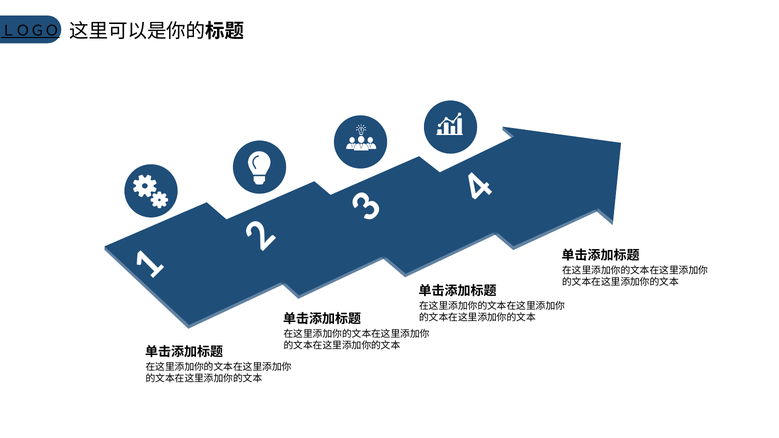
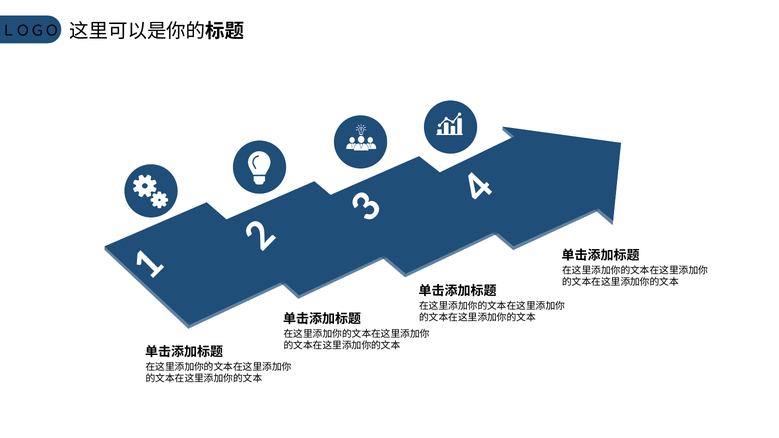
ＬＯＧＯ underline: present -> none (30, 31)
